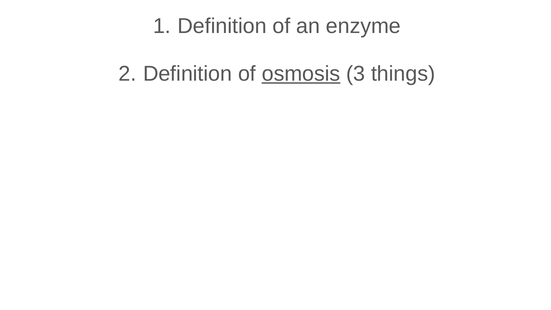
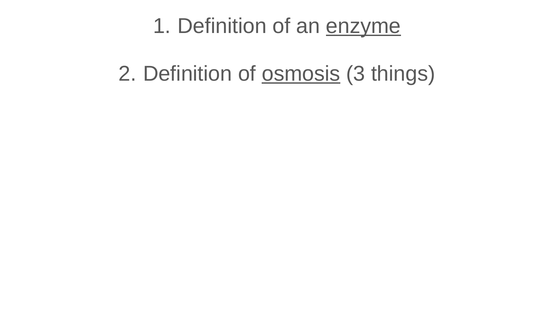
enzyme underline: none -> present (363, 26)
